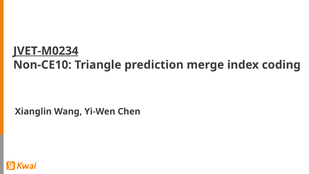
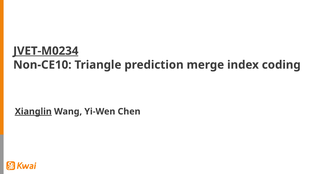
Xianglin underline: none -> present (33, 111)
